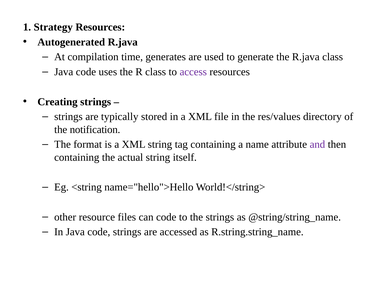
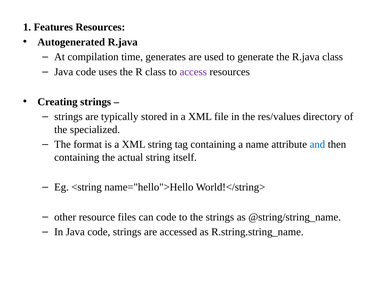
Strategy: Strategy -> Features (53, 27)
notification: notification -> specialized (95, 130)
and colour: purple -> blue (317, 144)
